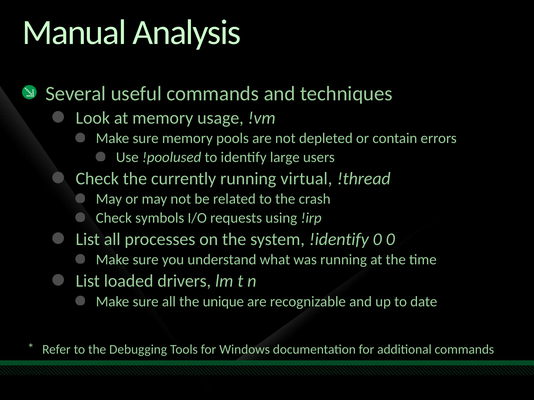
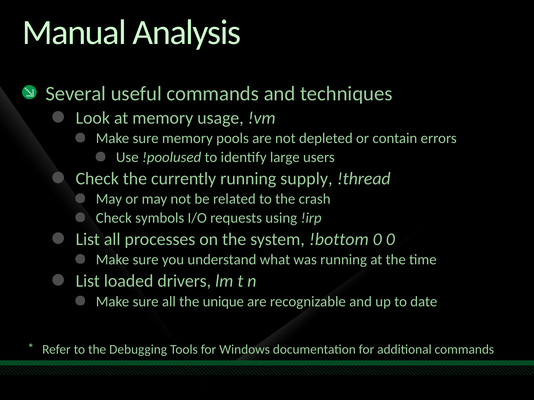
virtual: virtual -> supply (306, 179)
!identify: !identify -> !bottom (339, 239)
